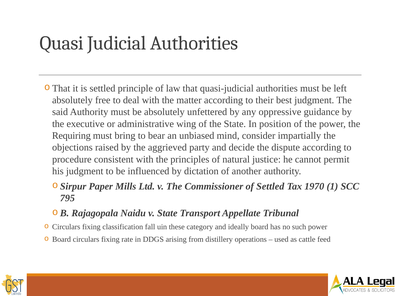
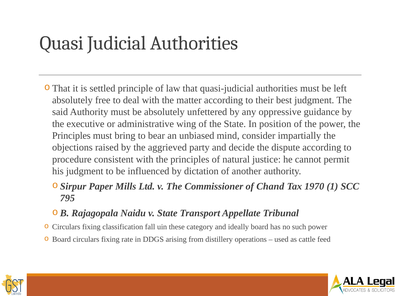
Requiring: Requiring -> Principles (71, 136)
of Settled: Settled -> Chand (270, 186)
